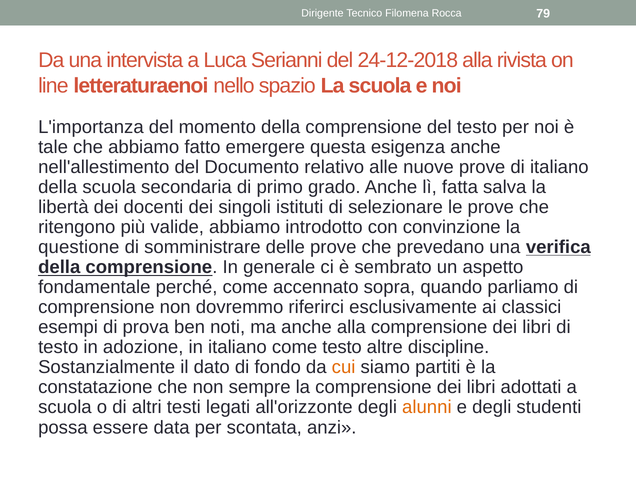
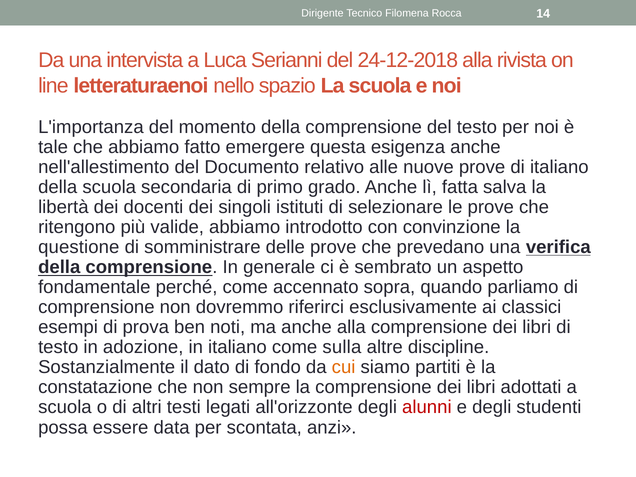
79: 79 -> 14 (543, 14)
come testo: testo -> sulla (342, 347)
alunni colour: orange -> red (427, 407)
